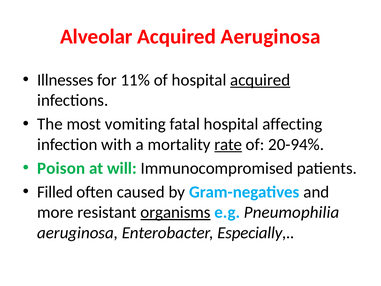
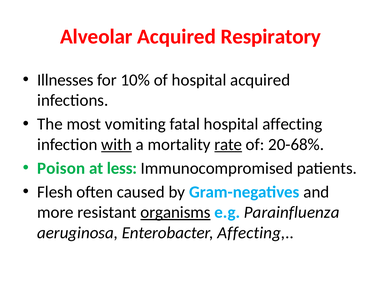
Acquired Aeruginosa: Aeruginosa -> Respiratory (271, 37)
11%: 11% -> 10% (135, 80)
acquired underline: present -> none (260, 80)
with underline: none -> present (117, 144)
20-94%: 20-94% -> 20-68% (296, 144)
will: will -> less (122, 168)
Filled: Filled -> Flesh (55, 192)
Pneumophilia: Pneumophilia -> Parainfluenza (292, 212)
Enterobacter Especially: Especially -> Affecting (256, 232)
